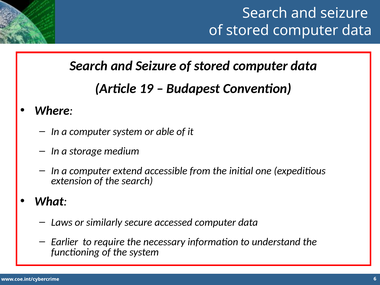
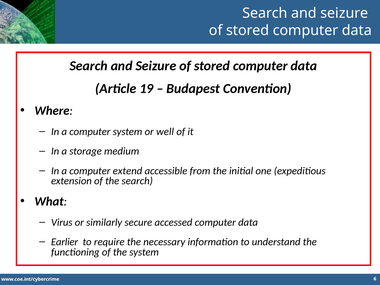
able: able -> well (165, 132)
Laws: Laws -> Virus (62, 222)
